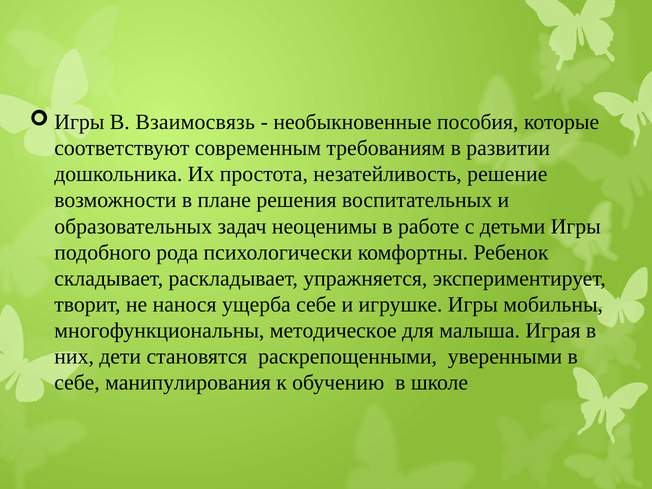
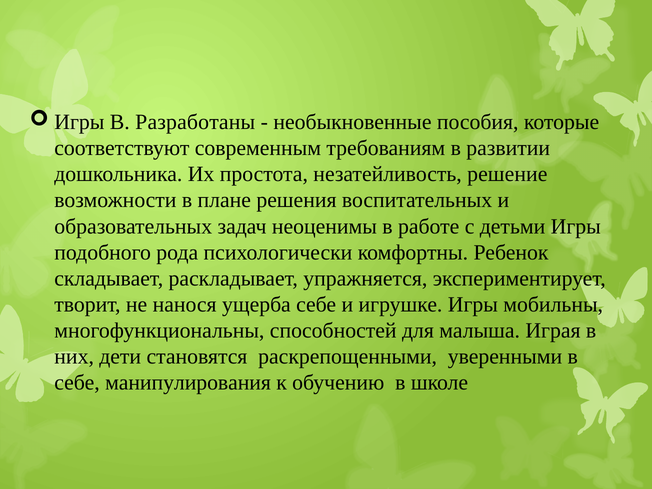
Взаимосвязь: Взаимосвязь -> Разработаны (195, 122)
методическое: методическое -> способностей (333, 331)
